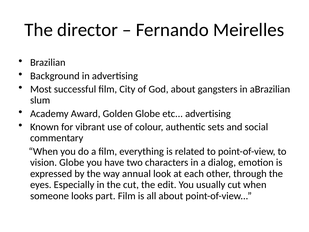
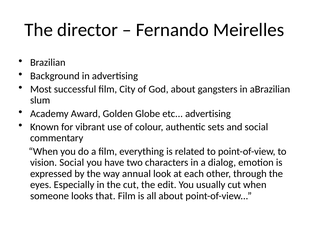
vision Globe: Globe -> Social (72, 162)
part: part -> that (105, 196)
